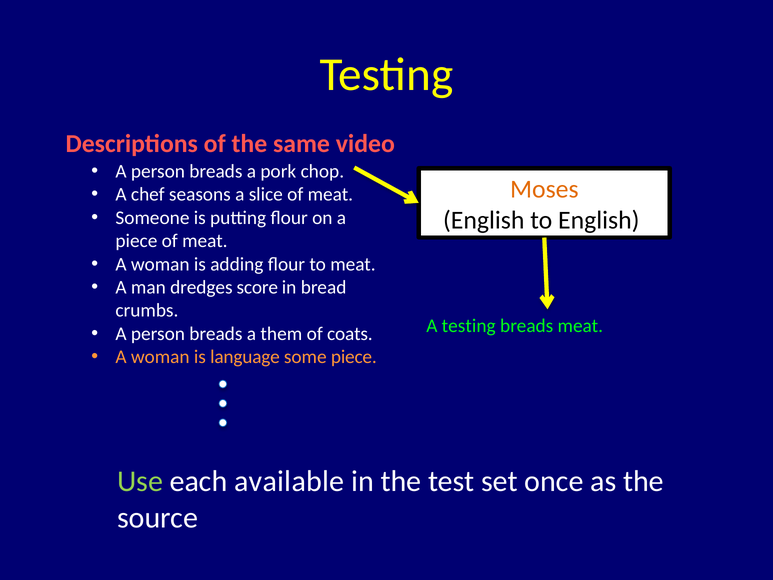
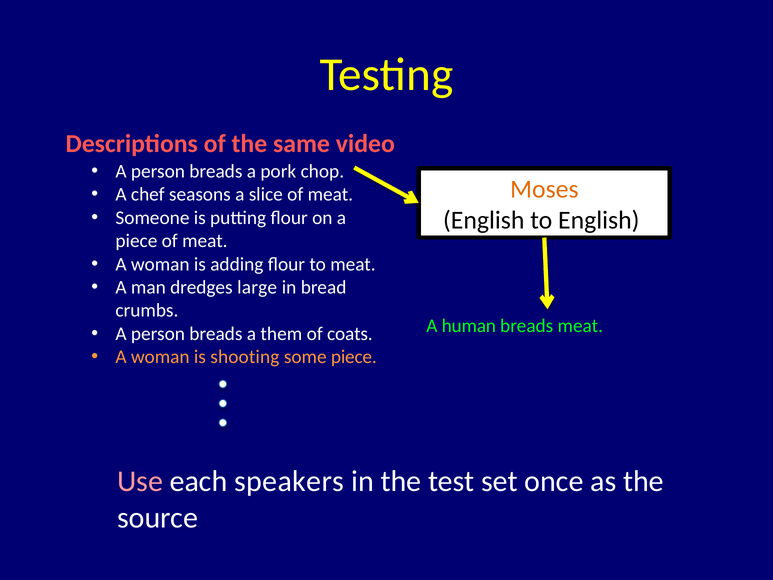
score: score -> large (257, 287)
A testing: testing -> human (469, 326)
language: language -> shooting (245, 357)
Use colour: light green -> pink (140, 481)
available: available -> speakers (289, 481)
